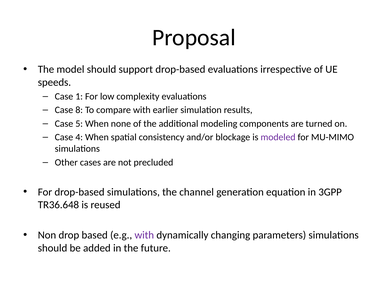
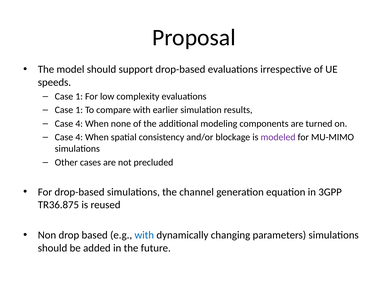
8: 8 -> 1 (79, 110)
5: 5 -> 4 (79, 124)
TR36.648: TR36.648 -> TR36.875 (58, 205)
with colour: purple -> blue (144, 235)
